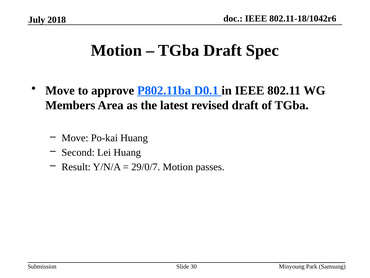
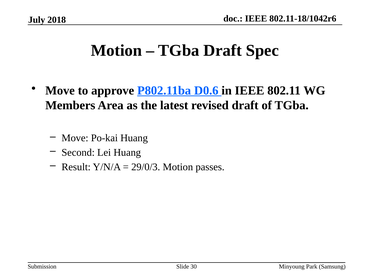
D0.1: D0.1 -> D0.6 (206, 90)
29/0/7: 29/0/7 -> 29/0/3 (146, 167)
